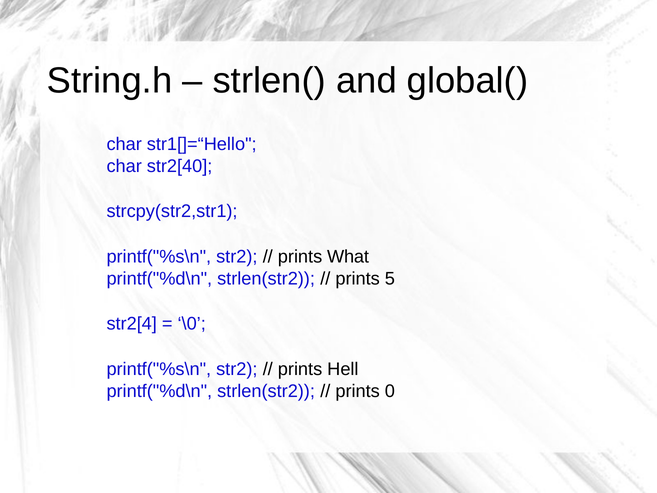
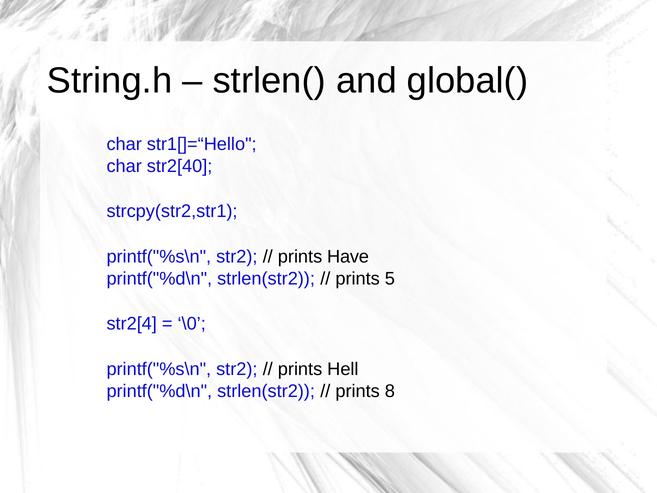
What: What -> Have (348, 257)
0: 0 -> 8 (390, 391)
